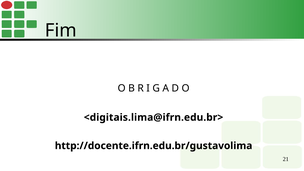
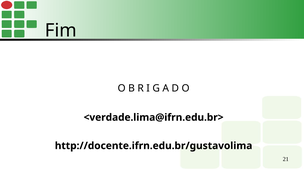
<digitais.lima@ifrn.edu.br>: <digitais.lima@ifrn.edu.br> -> <verdade.lima@ifrn.edu.br> (154, 117)
